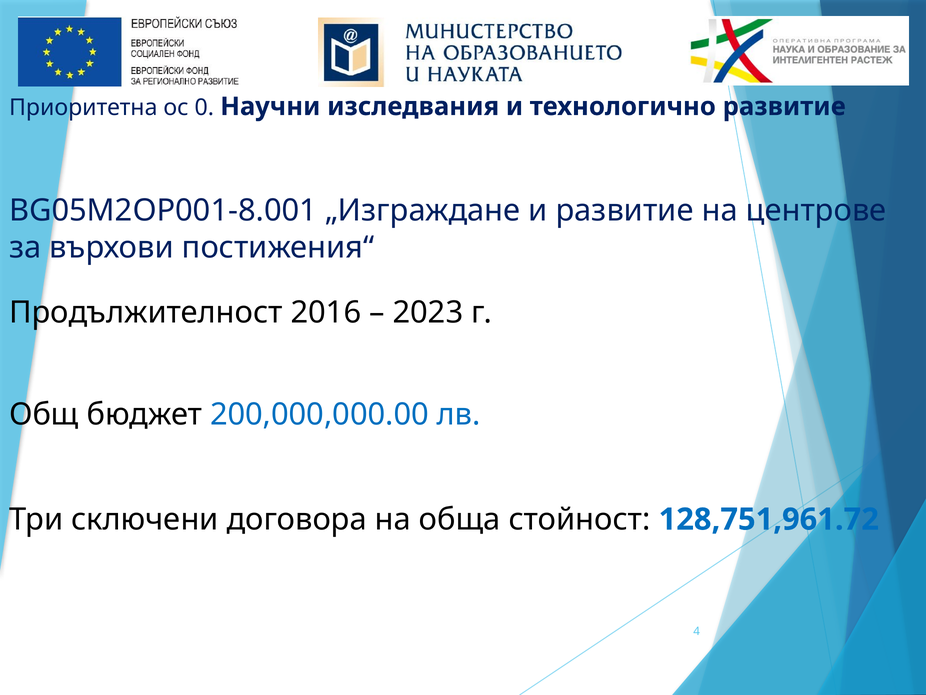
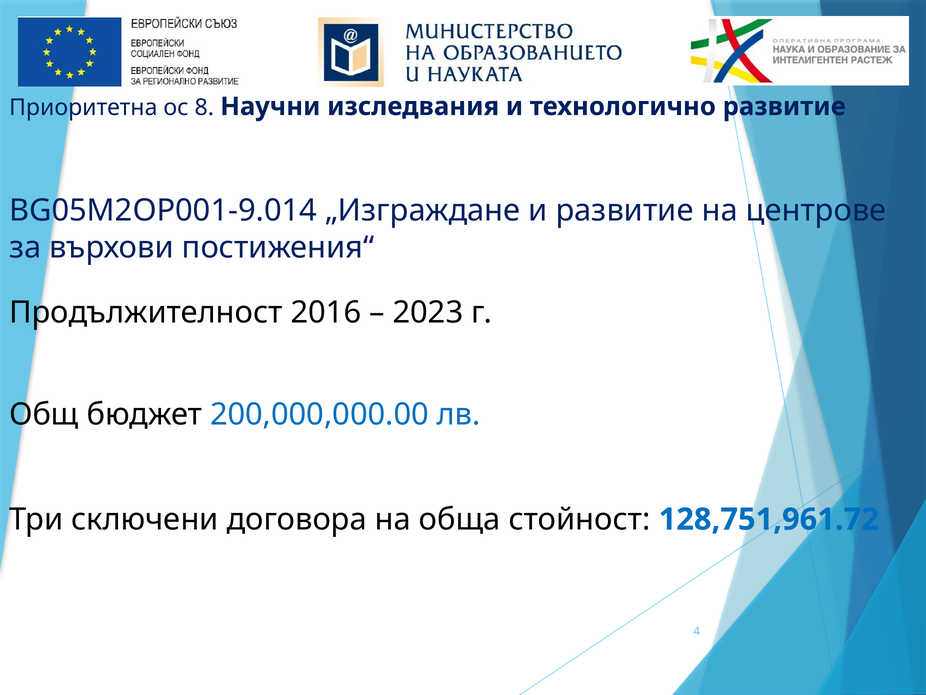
0: 0 -> 8 (204, 107)
BG05M2OP001-8.001: BG05M2OP001-8.001 -> BG05M2OP001-9.014 (163, 210)
